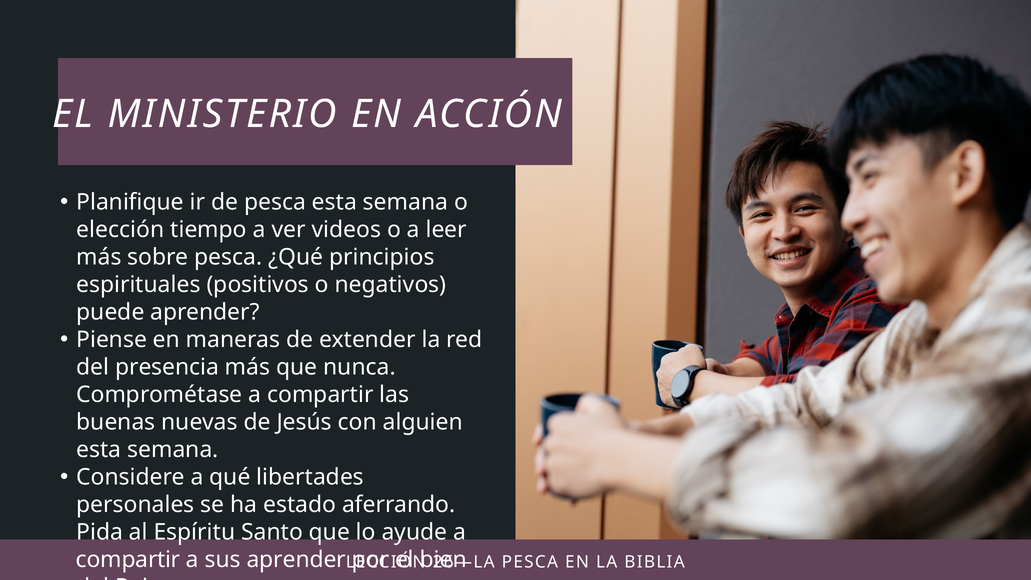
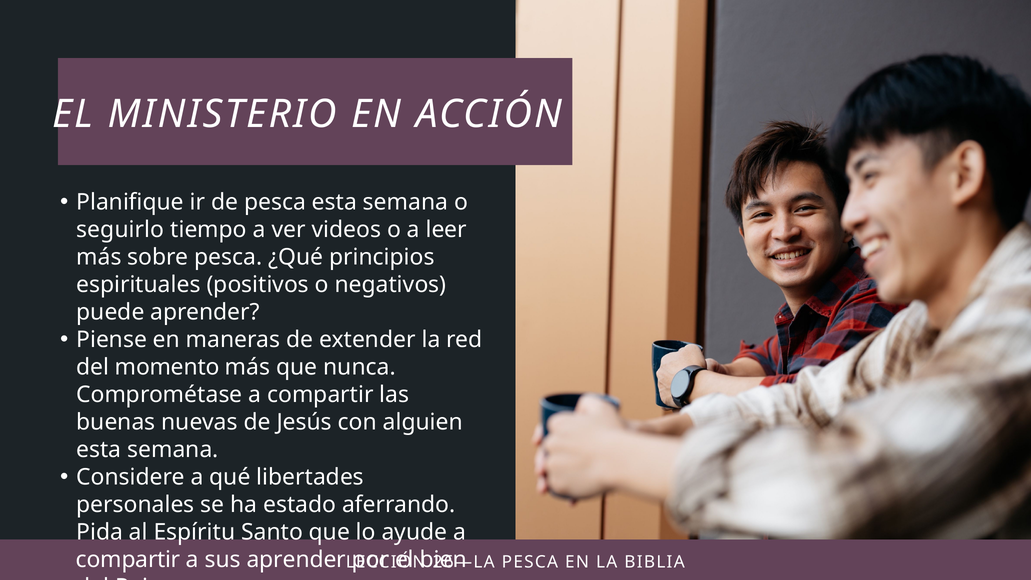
elección: elección -> seguirlo (120, 230)
presencia: presencia -> momento (167, 367)
